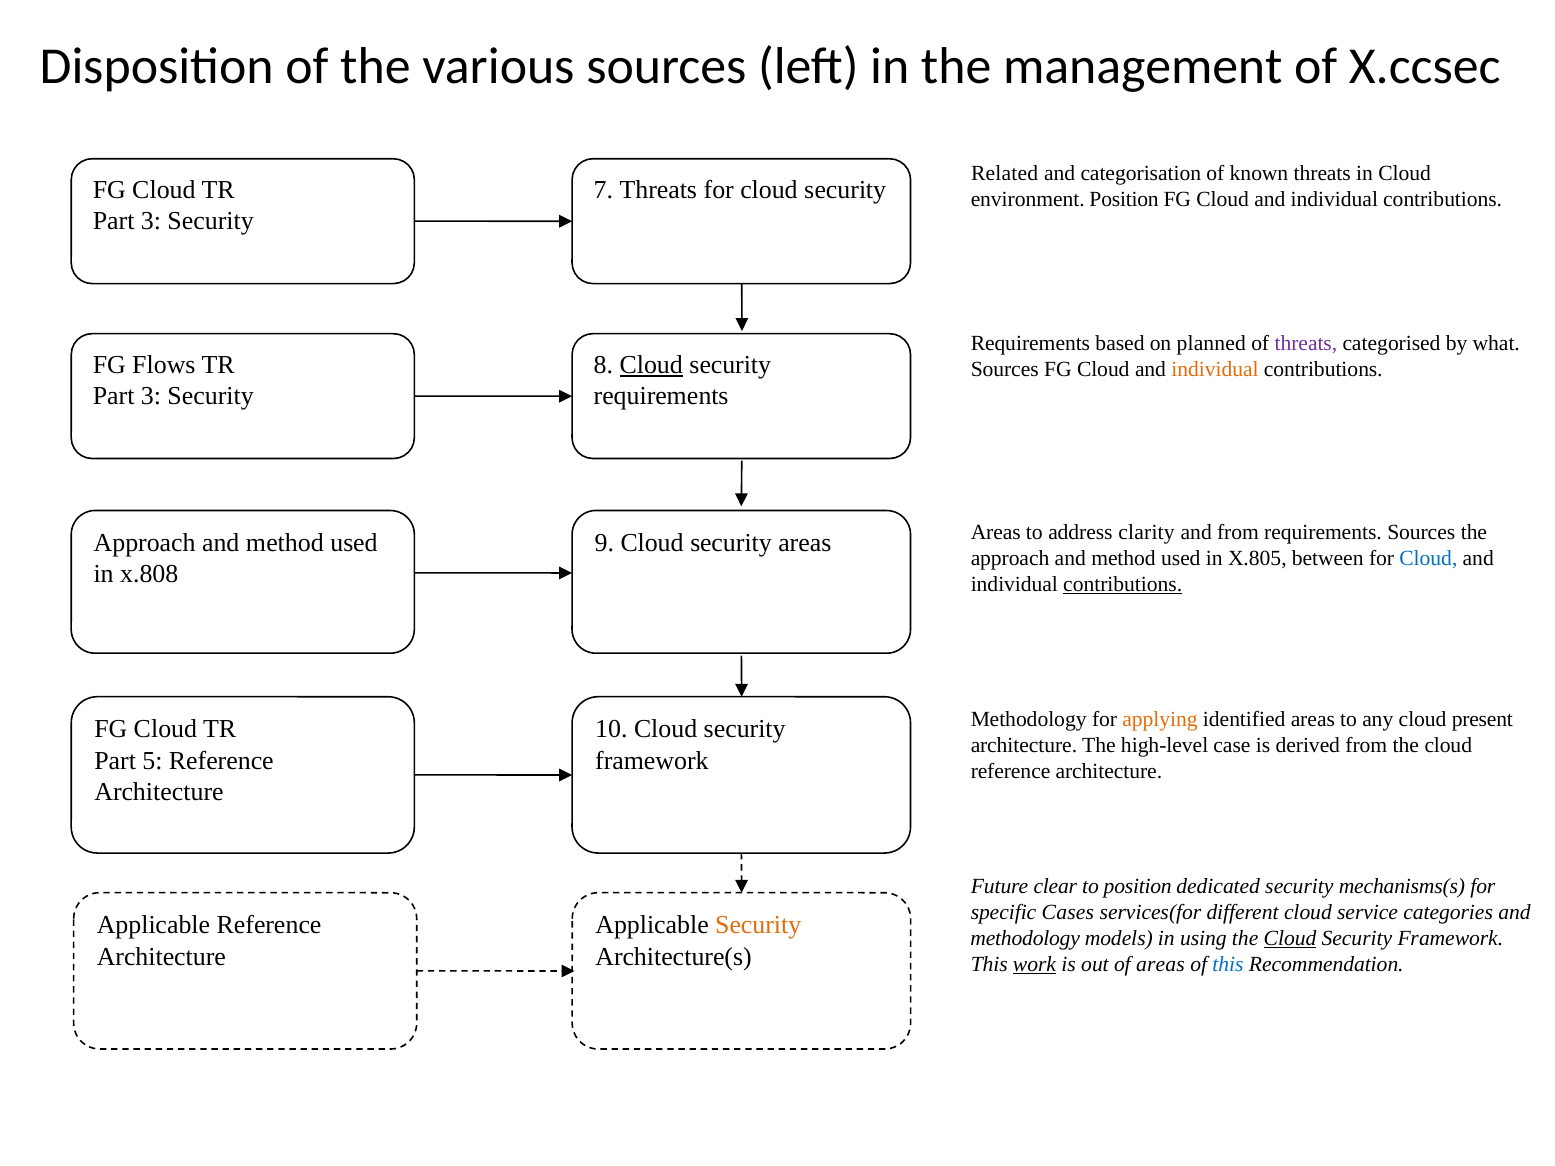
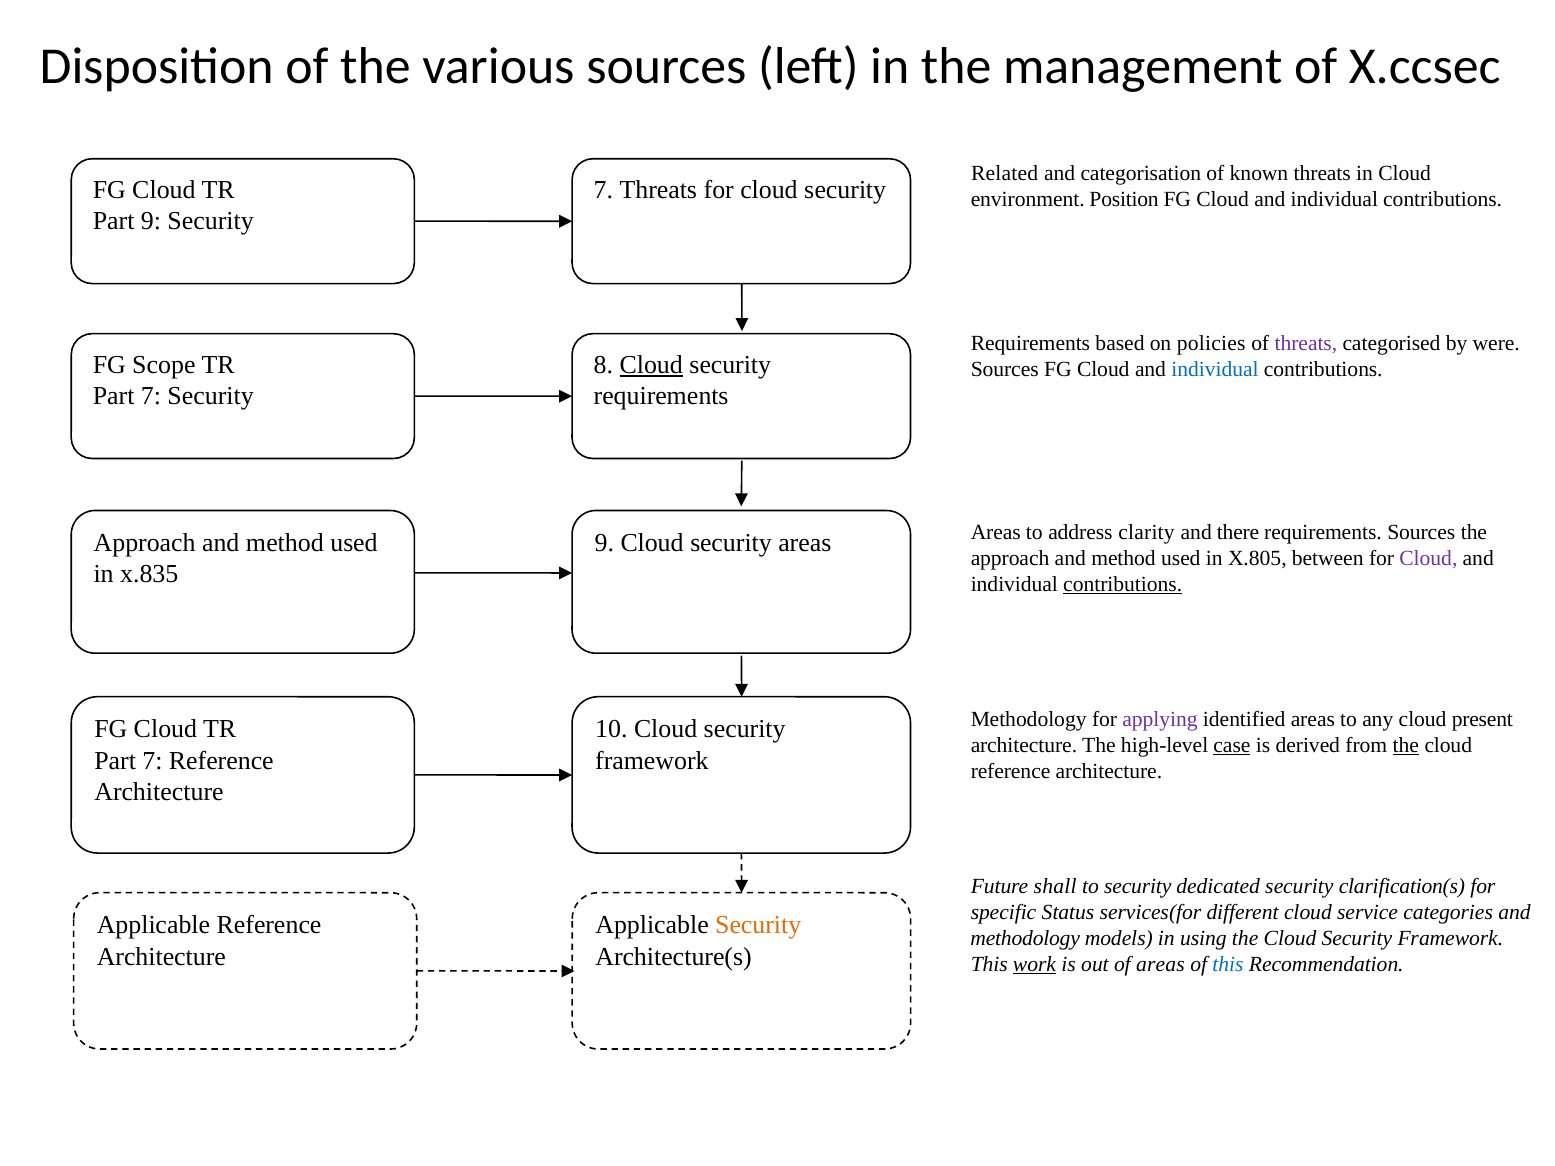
3: 3 -> 9 (151, 221)
planned: planned -> policies (1211, 344)
what: what -> were (1496, 344)
Flows: Flows -> Scope (164, 365)
individual colour: orange -> blue (1215, 370)
3: 3 -> 7 (151, 396)
and from: from -> there (1238, 533)
Cloud colour: blue -> purple (1428, 559)
x.808: x.808 -> x.835 (149, 574)
applying colour: orange -> purple (1160, 719)
case underline: none -> present (1232, 745)
the underline: none -> present (1406, 745)
5: 5 -> 7 (153, 761)
clear: clear -> shall (1055, 887)
to position: position -> security (1138, 887)
mechanisms(s: mechanisms(s -> clarification(s (1402, 887)
Cases: Cases -> Status (1068, 913)
Cloud underline: present -> none (1290, 939)
